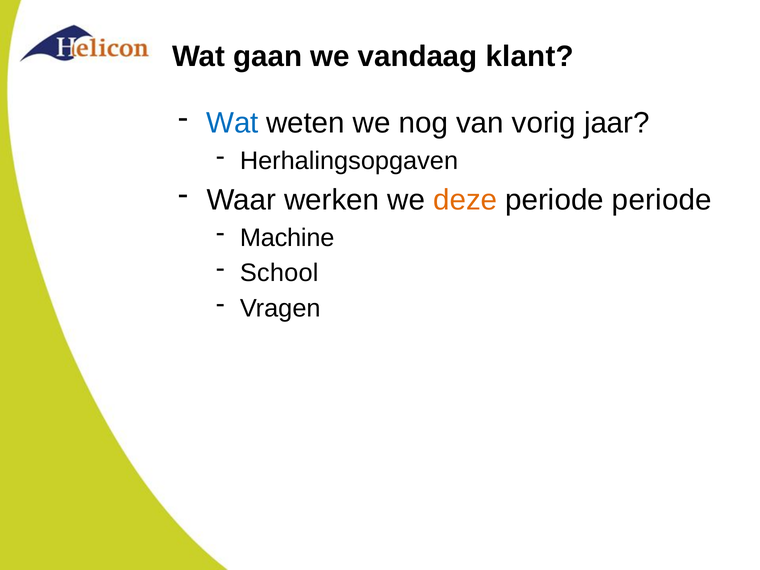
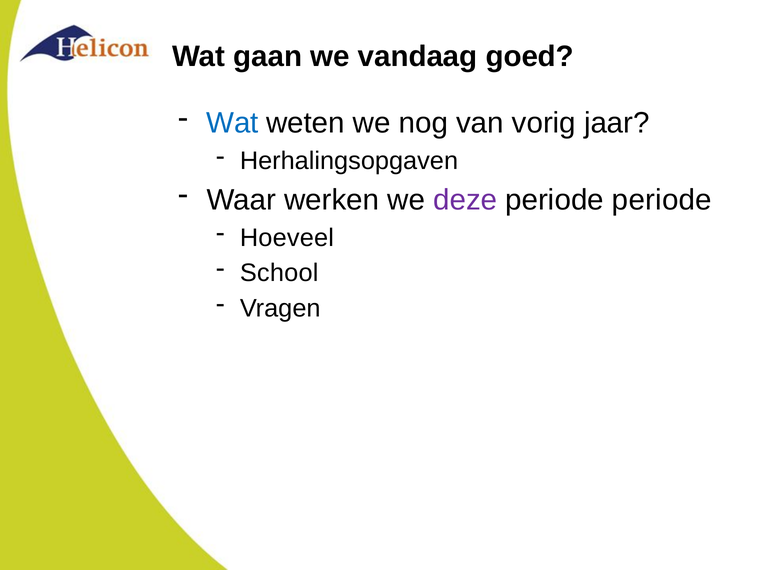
klant: klant -> goed (530, 57)
deze colour: orange -> purple (465, 200)
Machine: Machine -> Hoeveel (287, 238)
